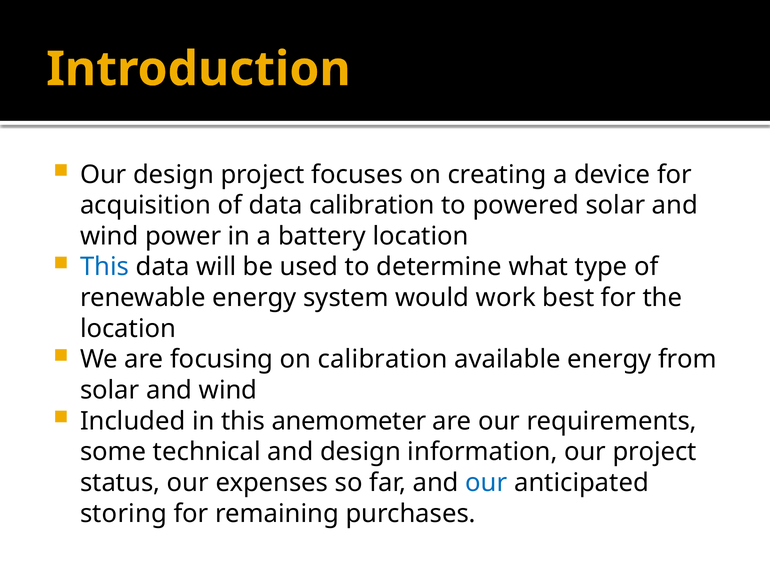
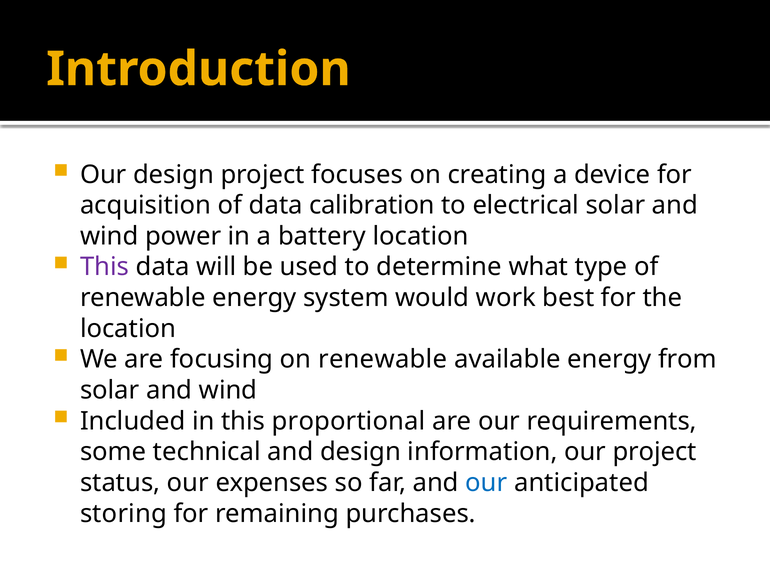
powered: powered -> electrical (526, 205)
This colour: blue -> purple (105, 267)
on calibration: calibration -> renewable (383, 359)
anemometer: anemometer -> proportional (349, 421)
